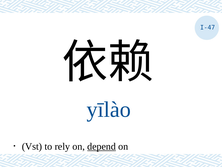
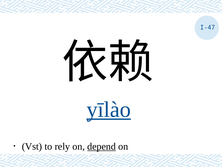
yīlào underline: none -> present (109, 109)
